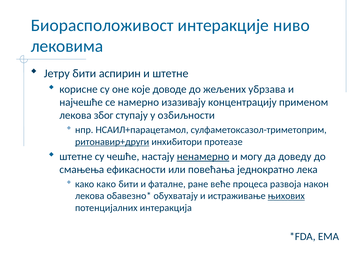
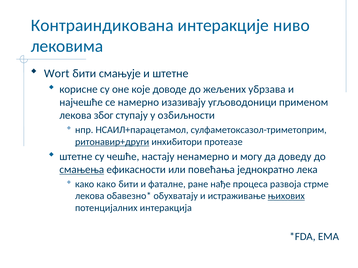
Биорасположивост: Биорасположивост -> Контраиндикована (102, 25)
Јетру: Јетру -> Wort (57, 74)
aспирин: aспирин -> смањујe (120, 74)
концентрацију: концентрацију -> угљоводоници (242, 102)
ненамерно underline: present -> none (203, 157)
смањења underline: none -> present (82, 170)
веће: веће -> нађе (221, 184)
након: након -> стрме (316, 184)
